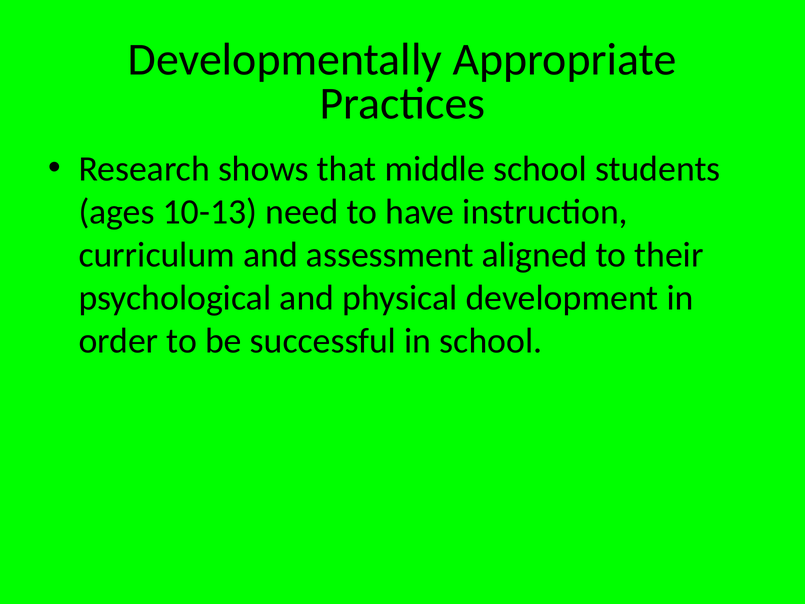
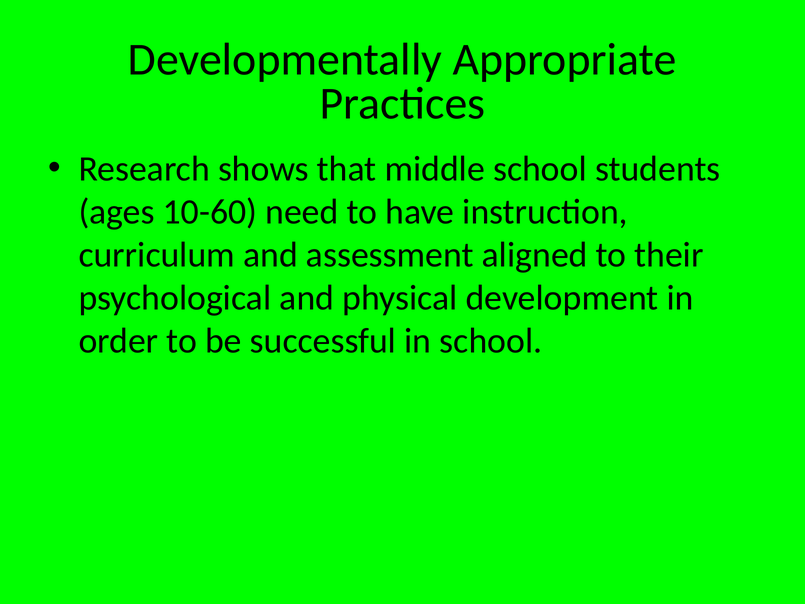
10-13: 10-13 -> 10-60 (210, 212)
